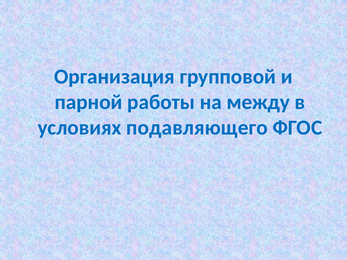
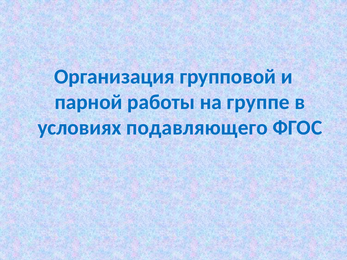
между: между -> группе (258, 102)
